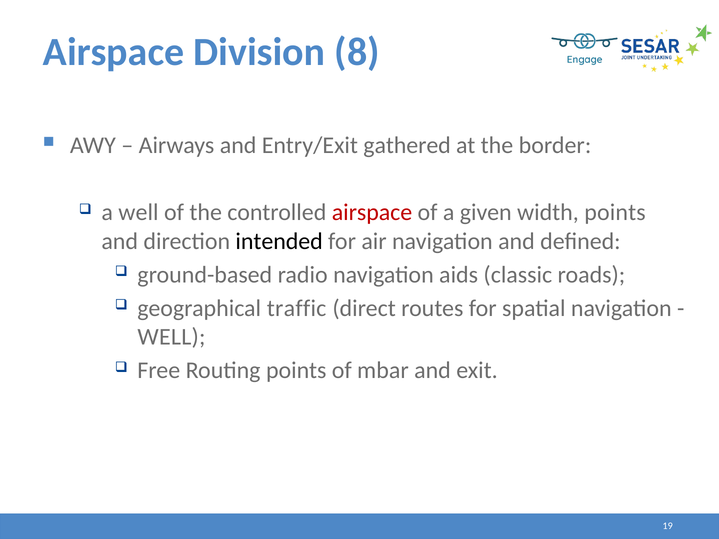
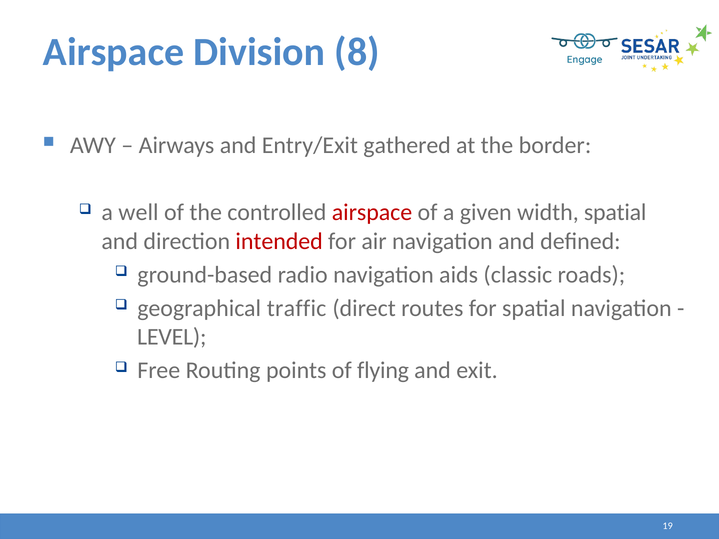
width points: points -> spatial (615, 213)
intended colour: black -> red (279, 241)
WELL: WELL -> LEVEL (172, 337)
mbar: mbar -> flying (383, 371)
